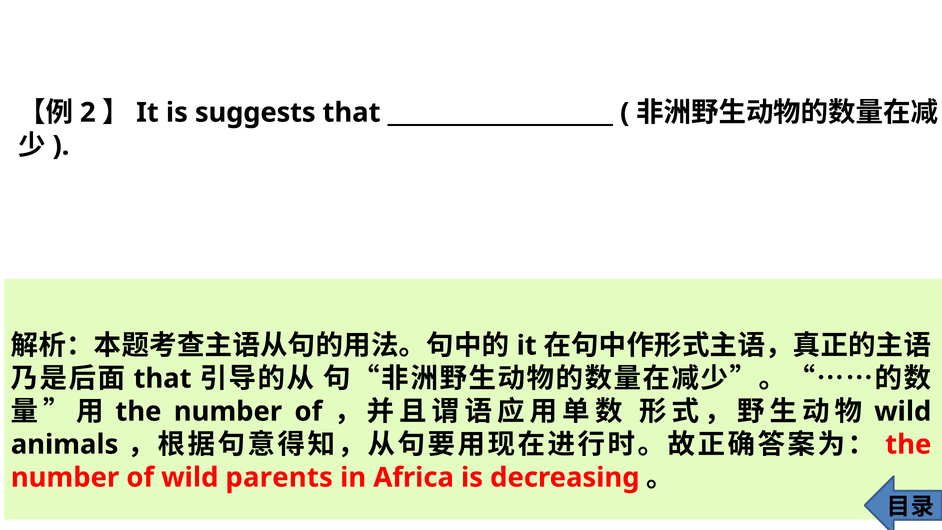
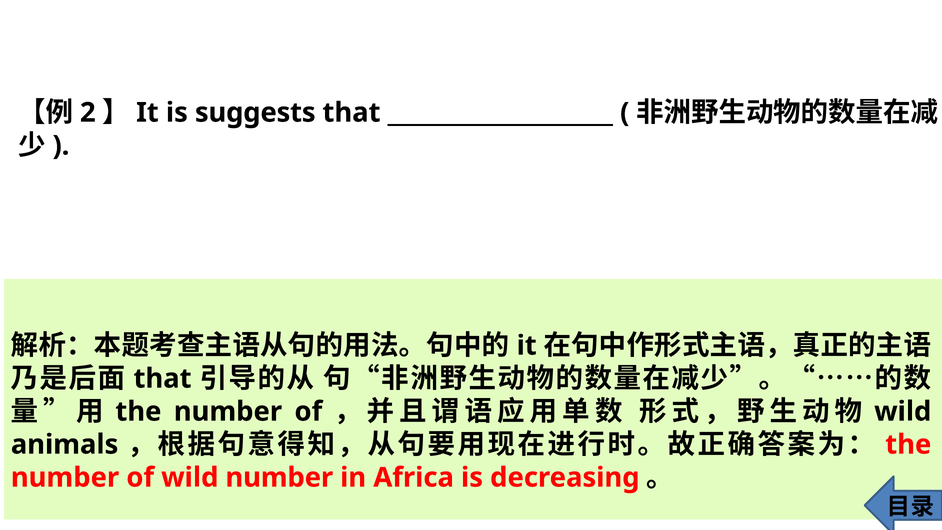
wild parents: parents -> number (279, 477)
